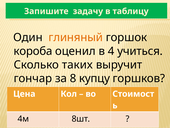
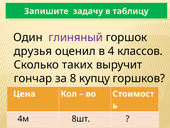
глиняный colour: orange -> purple (76, 37)
короба: короба -> друзья (33, 51)
учиться: учиться -> классов (140, 51)
